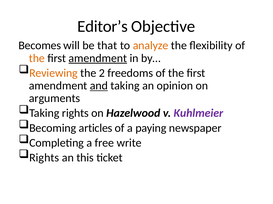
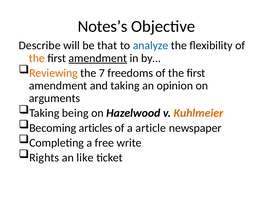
Editor’s: Editor’s -> Notes’s (103, 26)
Becomes: Becomes -> Describe (40, 46)
analyze colour: orange -> blue (151, 46)
2: 2 -> 7 (102, 73)
and underline: present -> none (99, 86)
Taking rights: rights -> being (75, 114)
Kuhlmeier colour: purple -> orange (198, 114)
paying: paying -> article (151, 128)
this: this -> like (85, 158)
